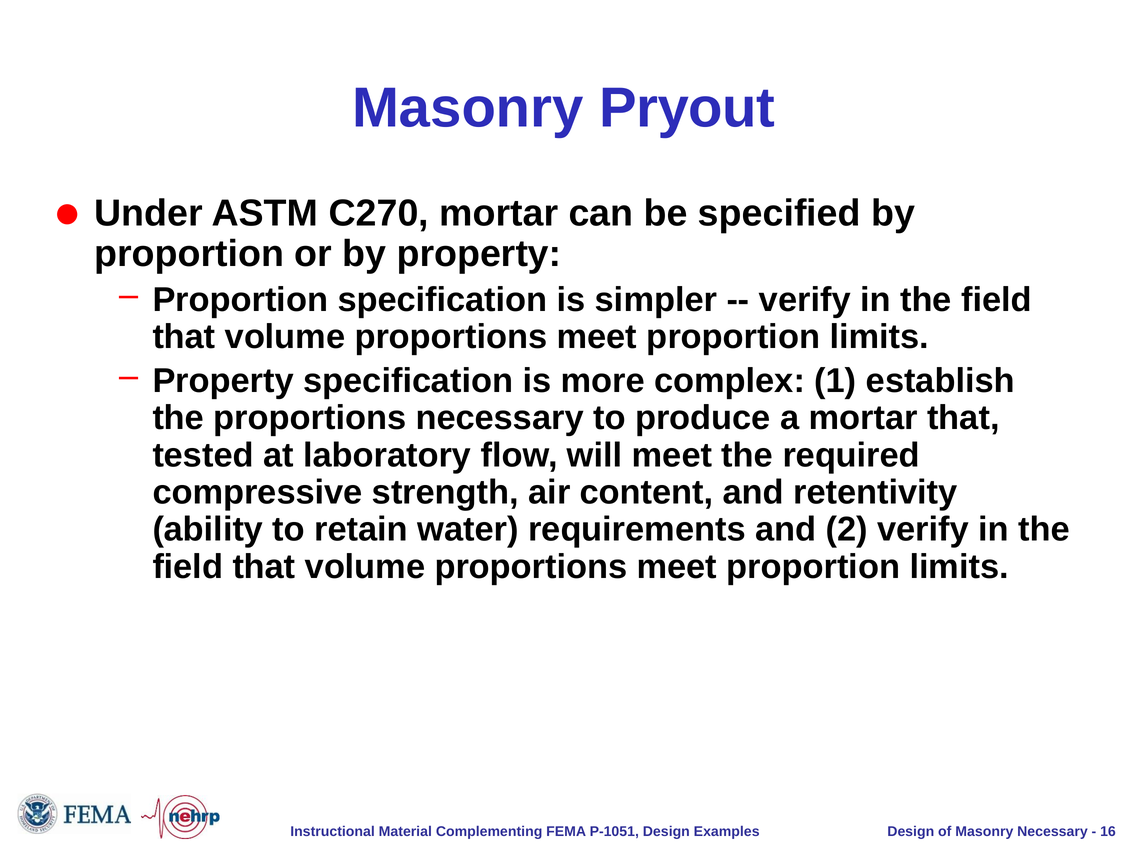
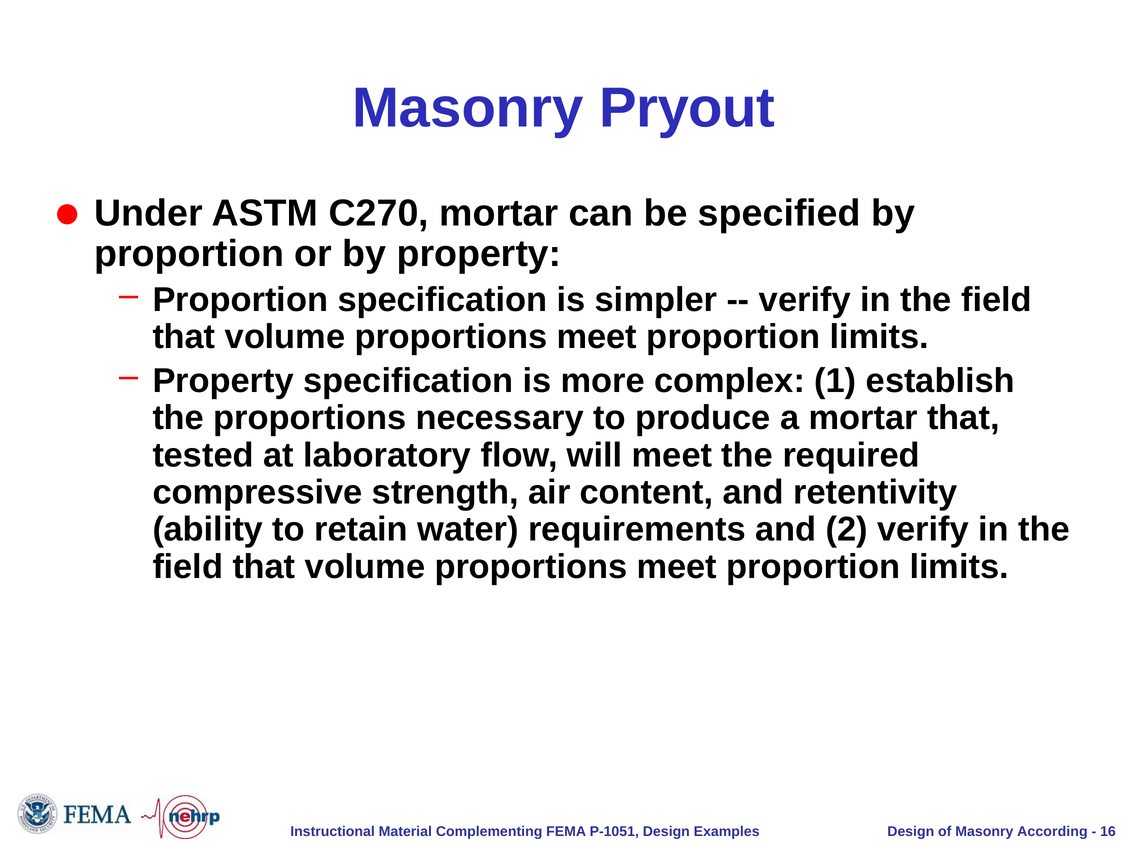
Masonry Necessary: Necessary -> According (1052, 832)
